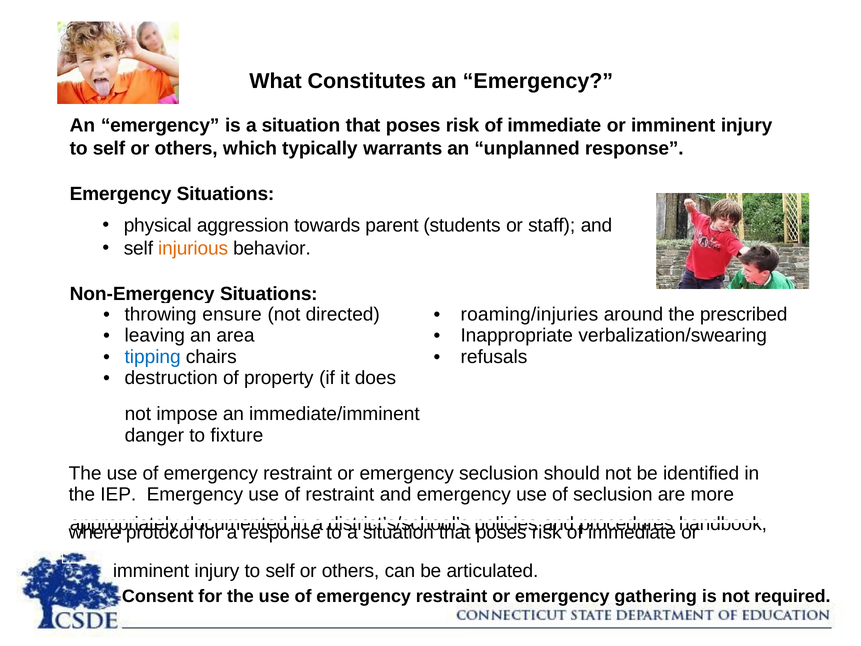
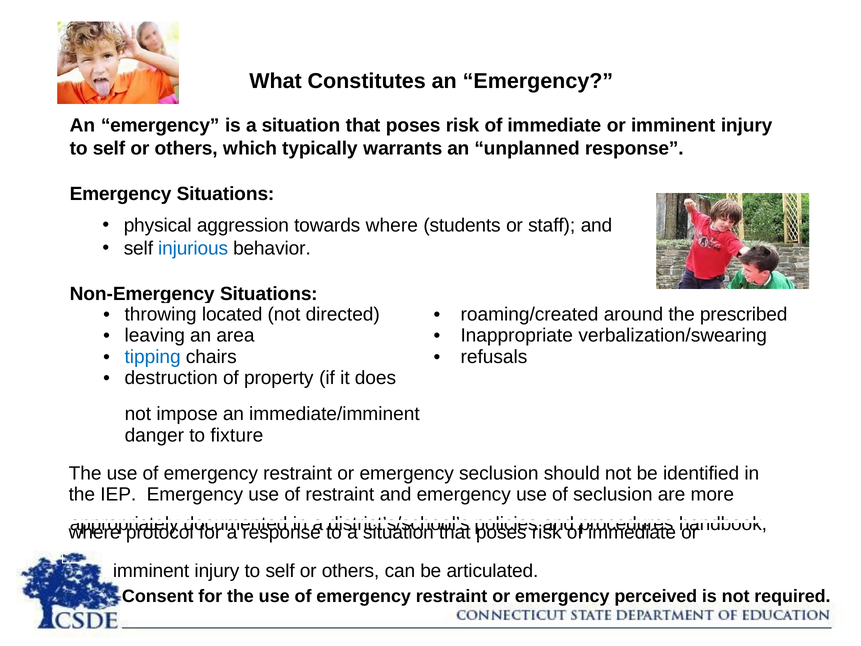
towards parent: parent -> where (392, 225)
injurious colour: orange -> blue (193, 248)
ensure: ensure -> located (232, 314)
roaming/injuries: roaming/injuries -> roaming/created (530, 314)
gathering: gathering -> perceived (656, 596)
